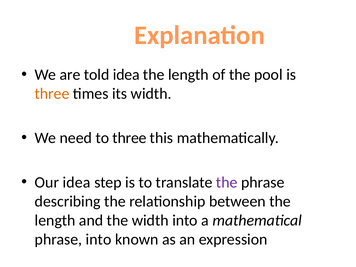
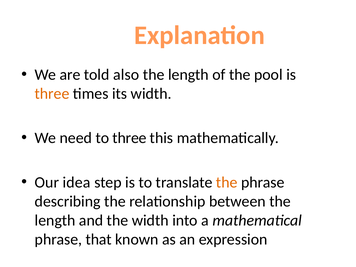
told idea: idea -> also (126, 75)
the colour: purple -> orange (227, 182)
phrase into: into -> that (99, 239)
